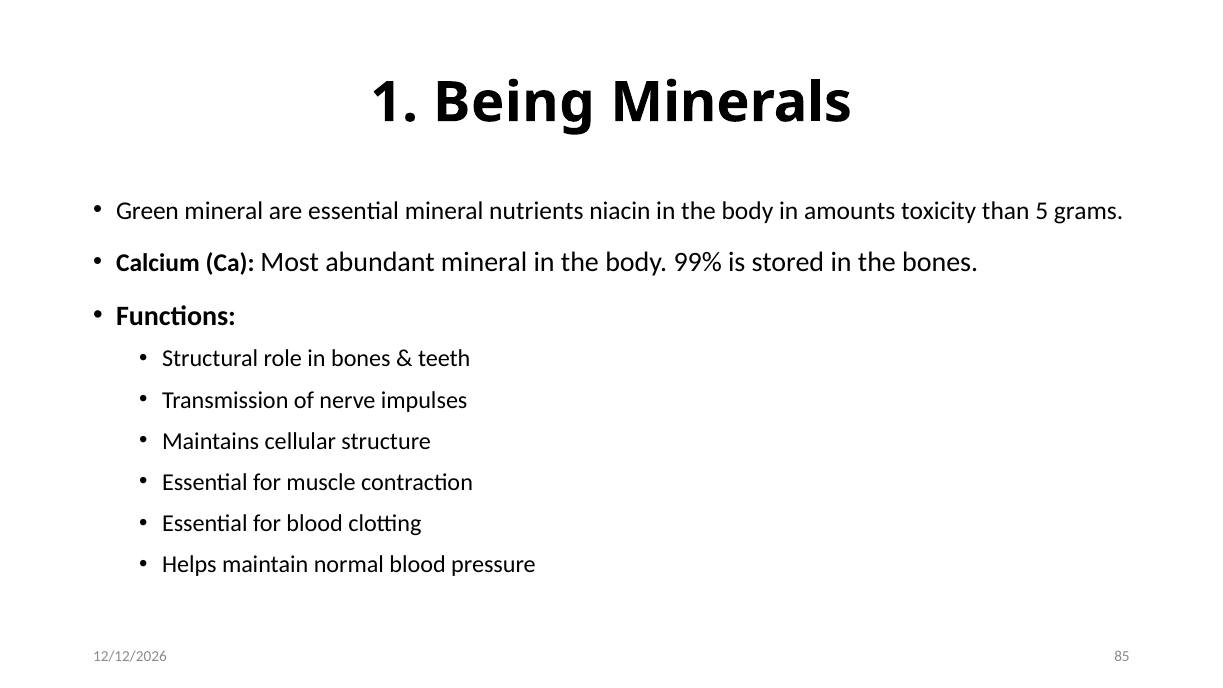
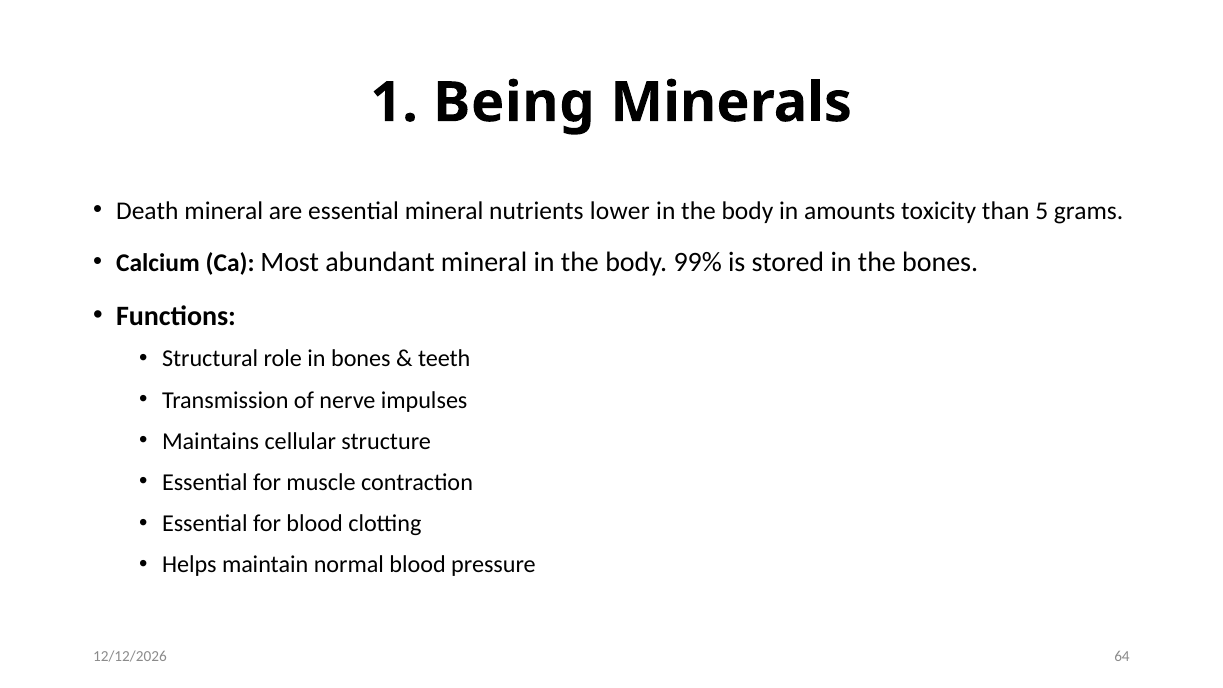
Green: Green -> Death (147, 211)
niacin: niacin -> lower (620, 211)
85: 85 -> 64 (1122, 657)
